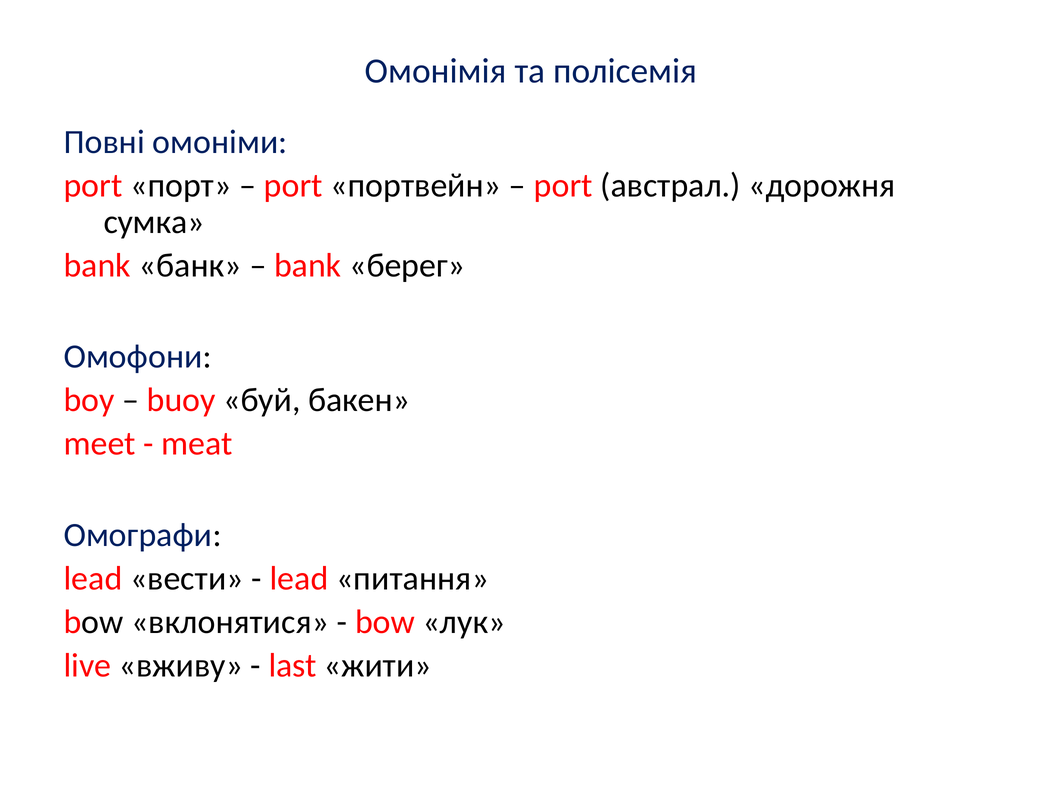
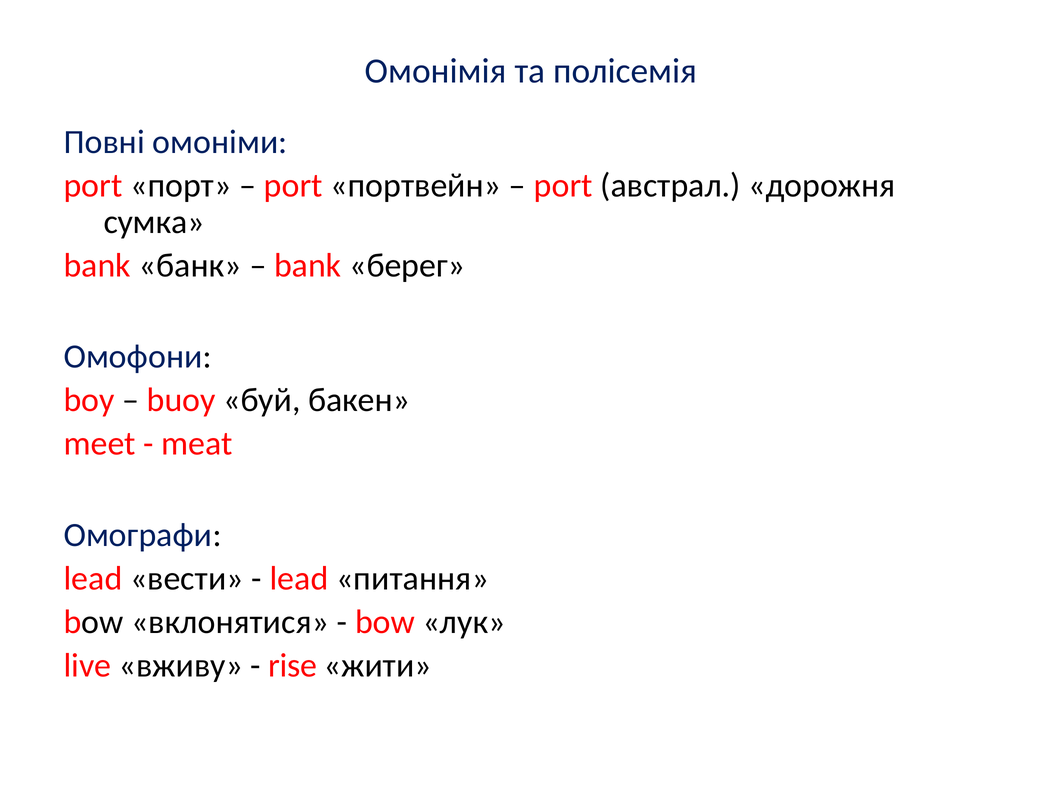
last: last -> rise (293, 665)
